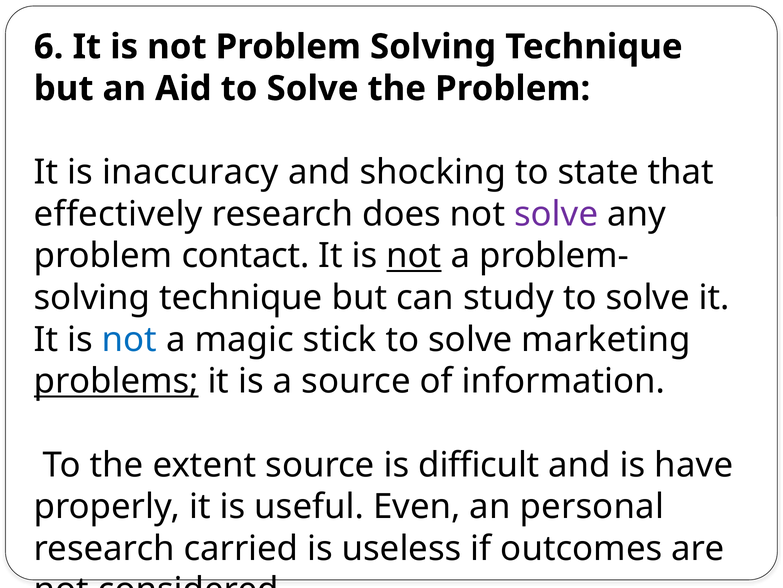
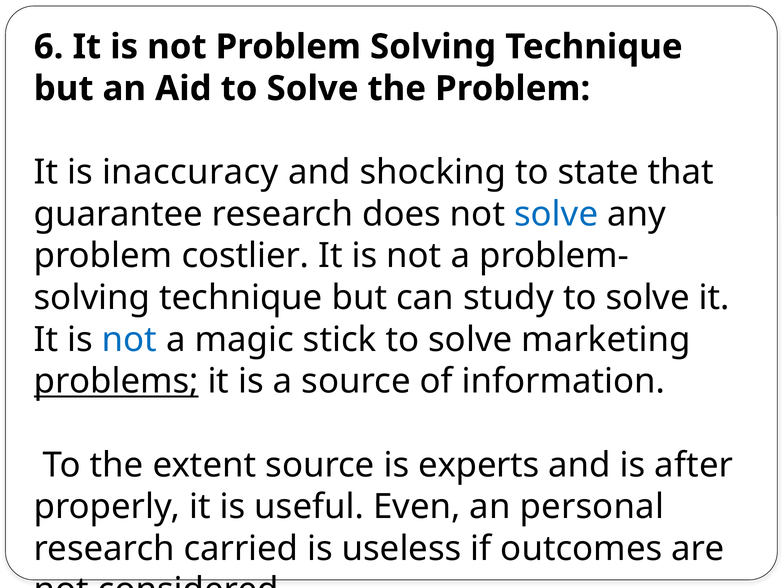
effectively: effectively -> guarantee (118, 214)
solve colour: purple -> blue (556, 214)
contact: contact -> costlier (245, 256)
not underline: present -> none (414, 256)
difficult: difficult -> experts (479, 464)
have: have -> after (694, 464)
